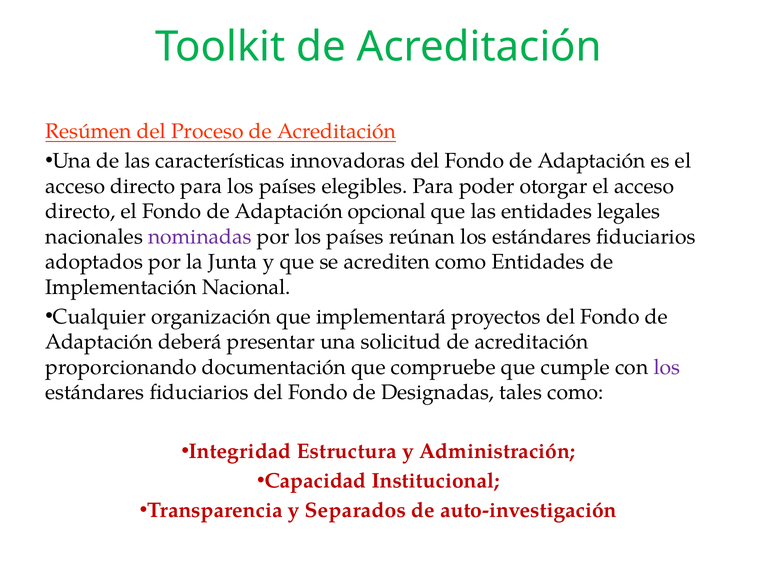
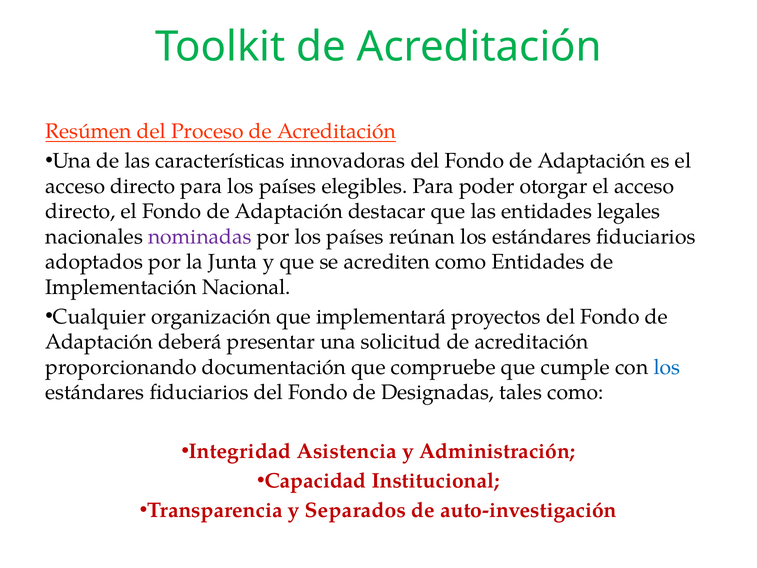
opcional: opcional -> destacar (387, 211)
los colour: purple -> blue (667, 367)
Estructura: Estructura -> Asistencia (347, 451)
